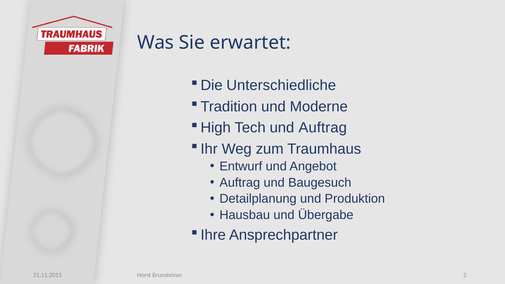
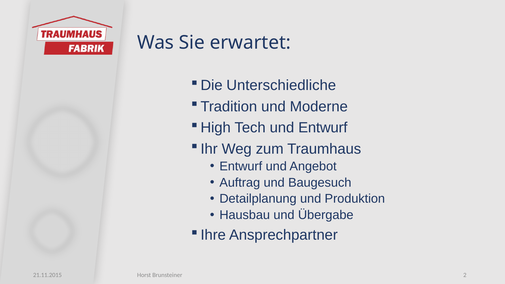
und Auftrag: Auftrag -> Entwurf (323, 128)
